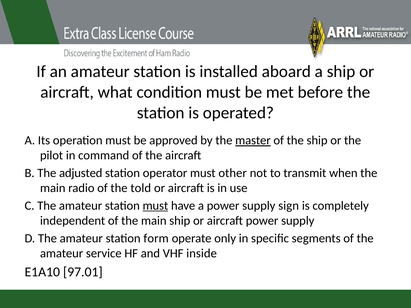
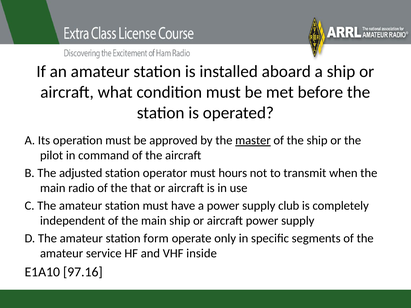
other: other -> hours (233, 173)
told: told -> that (141, 188)
must underline: present -> none (155, 206)
sign: sign -> club (289, 206)
97.01: 97.01 -> 97.16 (83, 272)
